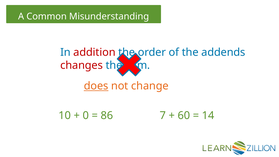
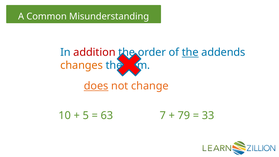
the underline: none -> present (190, 52)
changes colour: red -> orange (82, 65)
0: 0 -> 5 (86, 115)
86: 86 -> 63 (107, 115)
60: 60 -> 79 (184, 115)
14: 14 -> 33 (208, 115)
